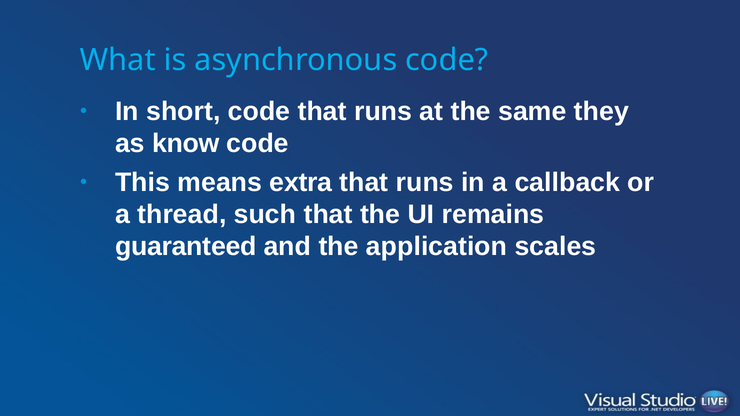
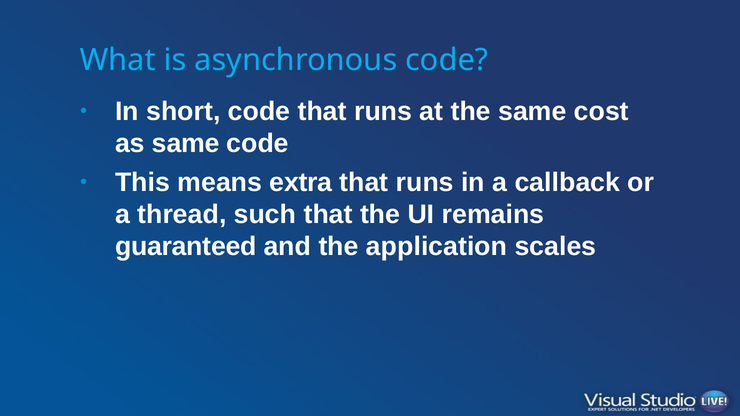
they: they -> cost (601, 112)
as know: know -> same (186, 144)
